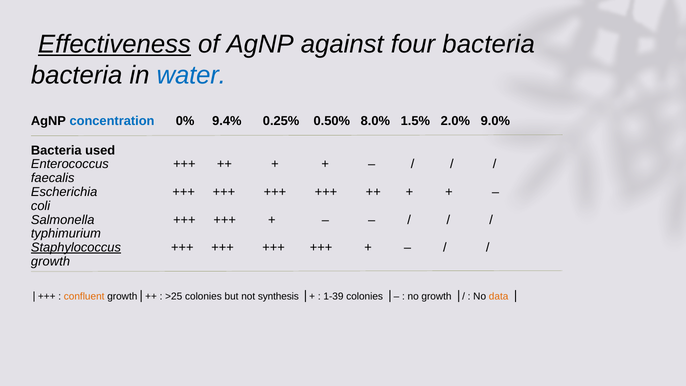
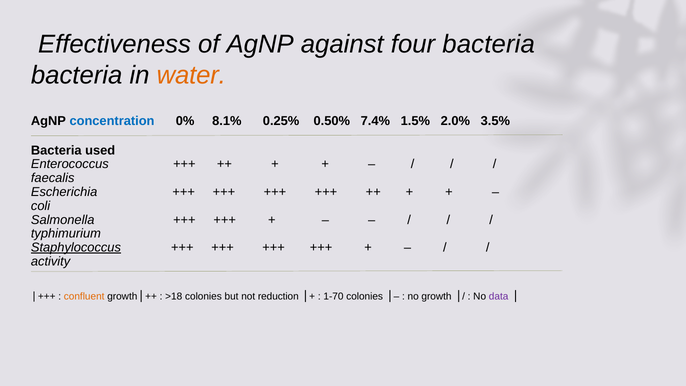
Effectiveness underline: present -> none (114, 44)
water colour: blue -> orange (191, 75)
9.4%: 9.4% -> 8.1% (227, 121)
8.0%: 8.0% -> 7.4% (375, 121)
9.0%: 9.0% -> 3.5% (495, 121)
growth: growth -> activity (51, 261)
>25: >25 -> >18 (174, 296)
synthesis: synthesis -> reduction (278, 296)
1-39: 1-39 -> 1-70 (333, 296)
data colour: orange -> purple (499, 296)
